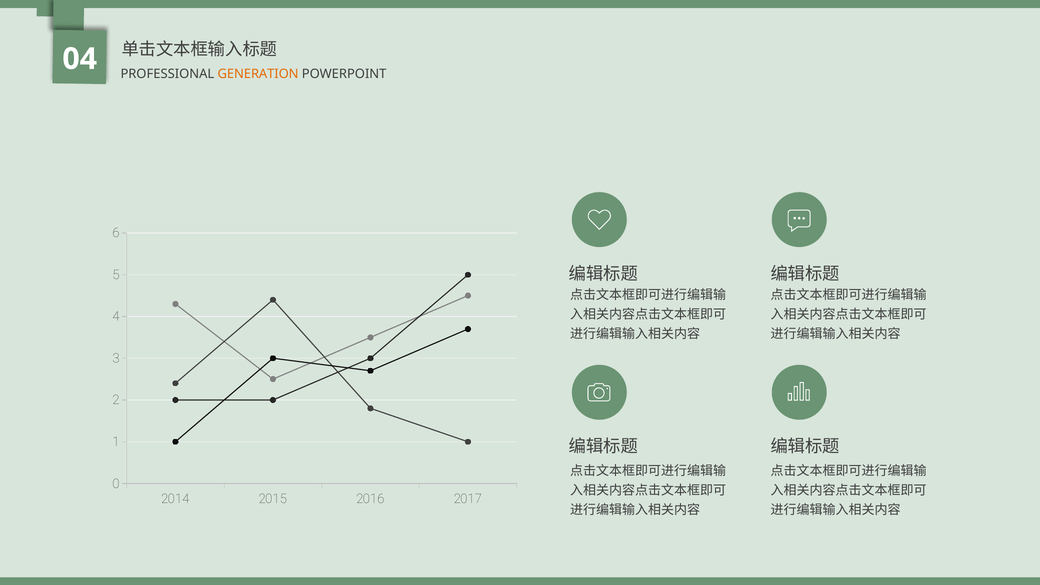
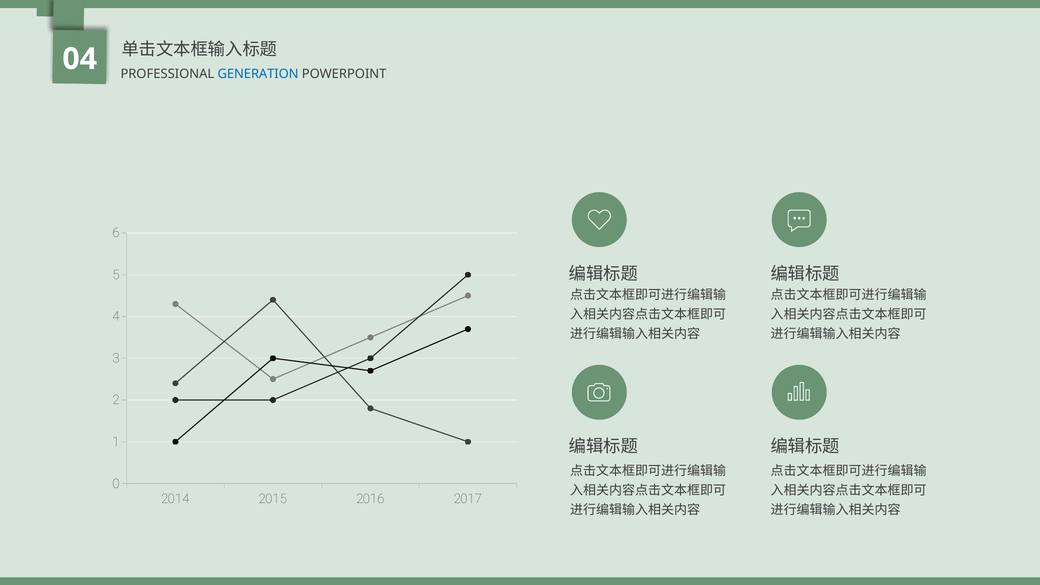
GENERATION colour: orange -> blue (258, 74)
